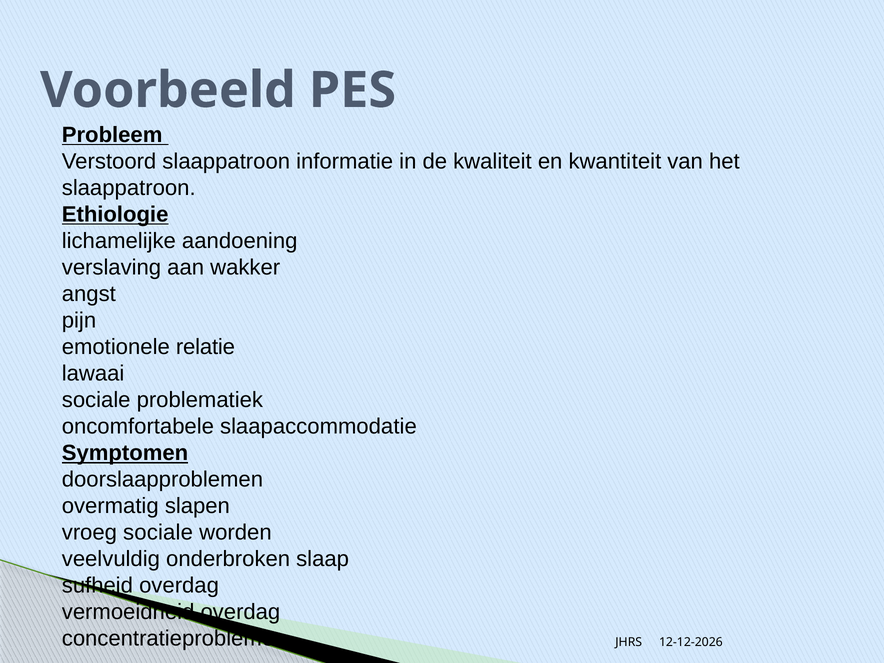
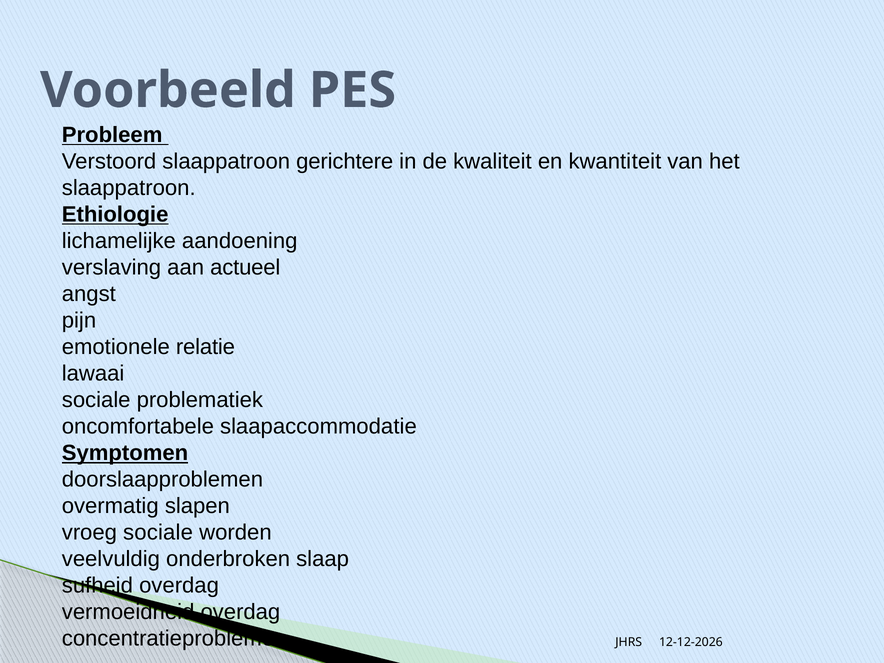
informatie: informatie -> gerichtere (345, 161)
wakker: wakker -> actueel (245, 267)
